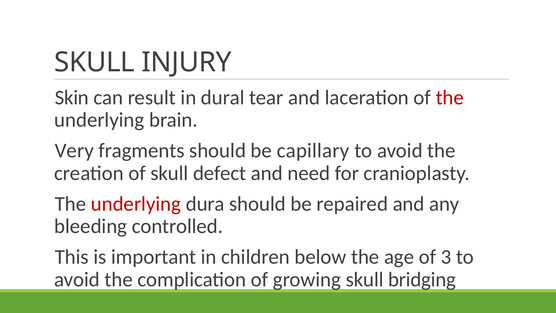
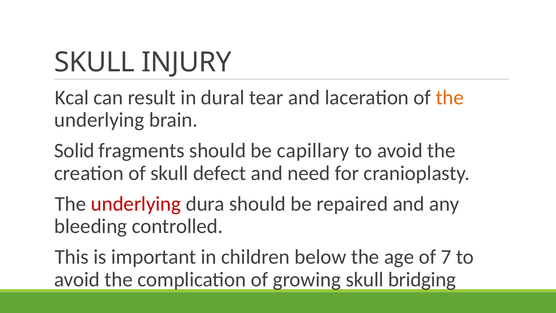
Skin: Skin -> Kcal (72, 97)
the colour: red -> orange (450, 97)
Very: Very -> Solid (74, 151)
3: 3 -> 7 (446, 257)
